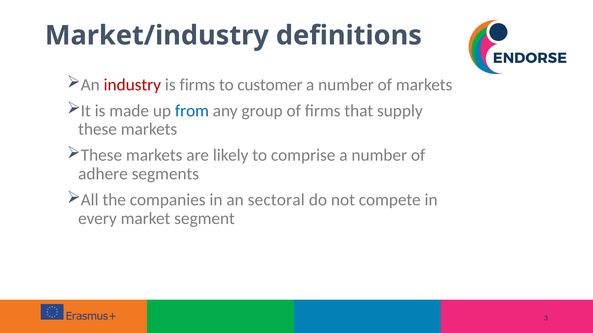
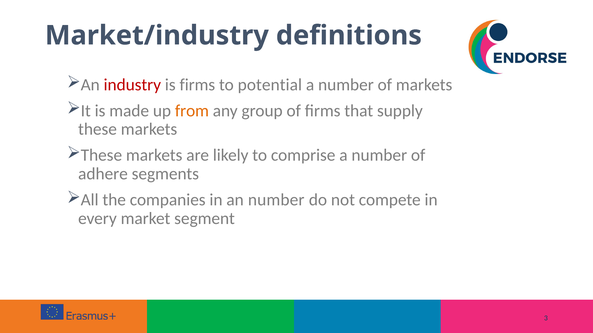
customer: customer -> potential (270, 85)
from colour: blue -> orange (192, 111)
an sectoral: sectoral -> number (276, 200)
